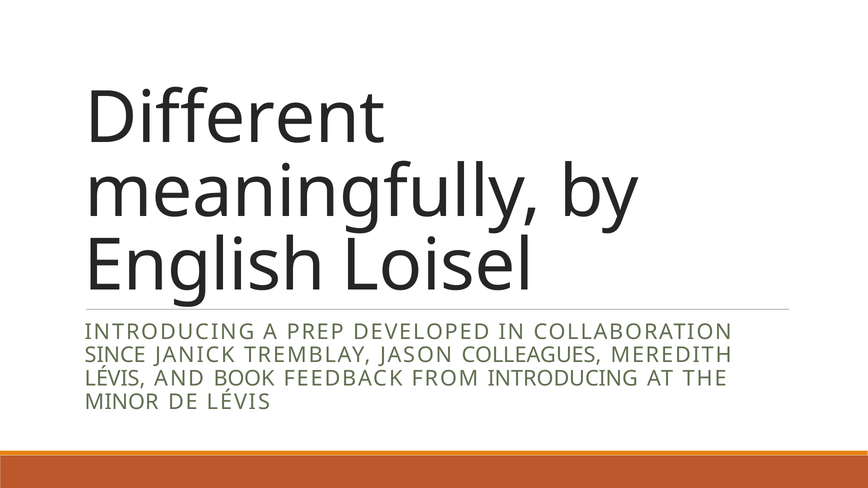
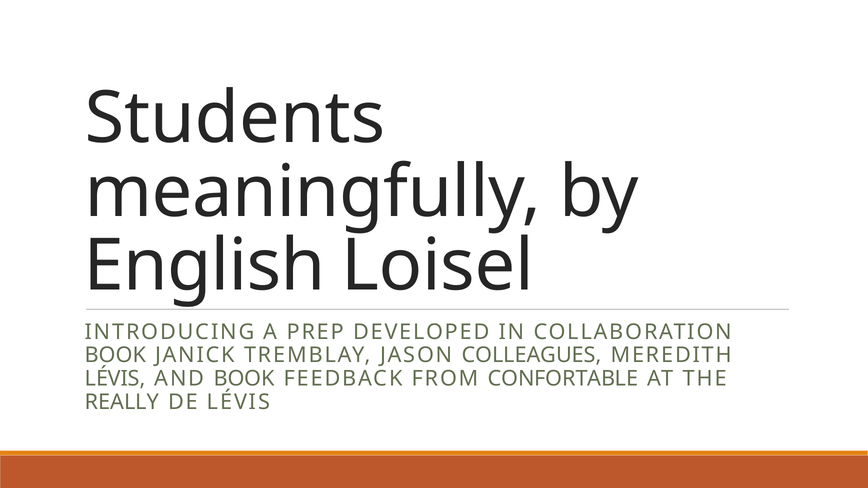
Different: Different -> Students (235, 118)
SINCE: SINCE -> BOOK (115, 355)
FROM INTRODUCING: INTRODUCING -> CONFORTABLE (563, 379)
MINOR: MINOR -> REALLY (122, 402)
